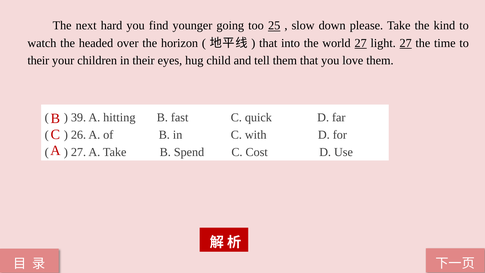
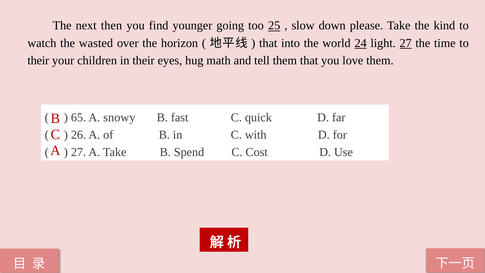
hard: hard -> then (111, 26)
headed: headed -> wasted (96, 43)
world 27: 27 -> 24 (361, 43)
child: child -> math (219, 60)
39: 39 -> 65 (79, 117)
hitting: hitting -> snowy (119, 117)
